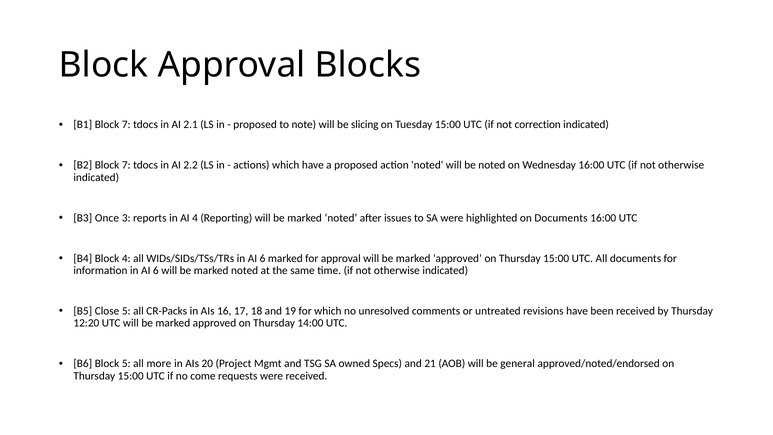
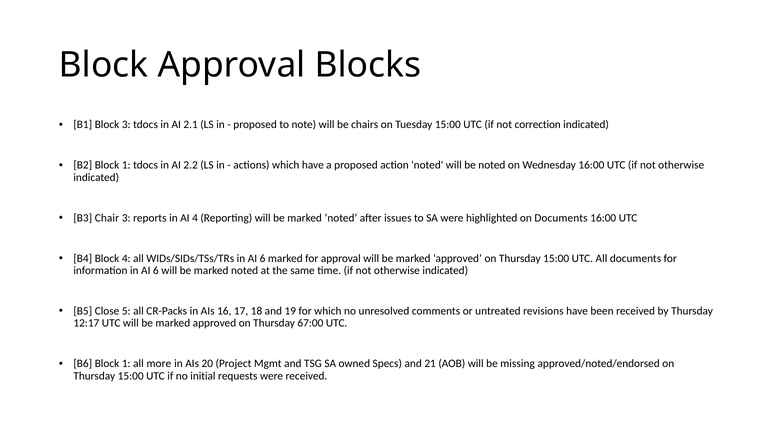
B1 Block 7: 7 -> 3 (126, 125)
slicing: slicing -> chairs (365, 125)
B2 Block 7: 7 -> 1 (126, 165)
Once: Once -> Chair (107, 218)
12:20: 12:20 -> 12:17 (86, 323)
14:00: 14:00 -> 67:00 (310, 323)
B6 Block 5: 5 -> 1 (126, 364)
general: general -> missing (518, 364)
come: come -> initial (203, 376)
